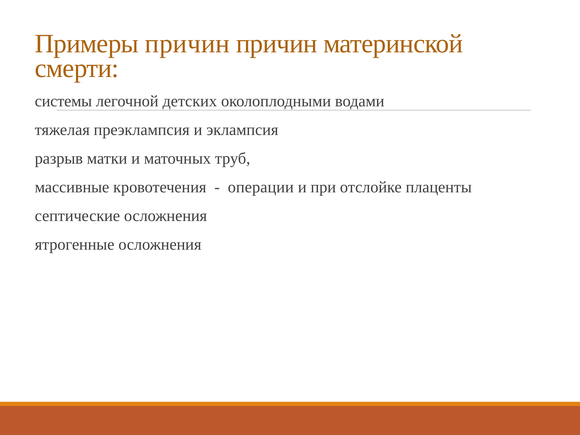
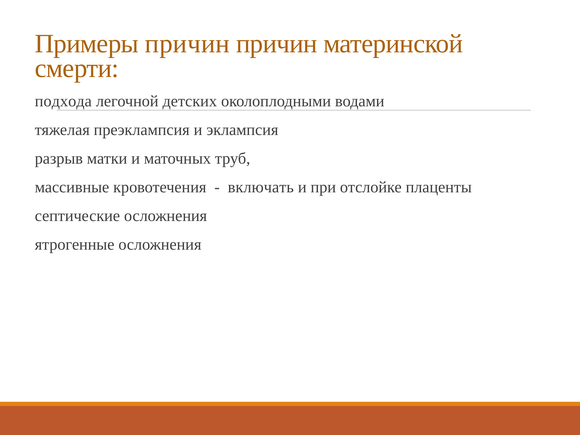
системы: системы -> подхода (63, 101)
операции: операции -> включать (261, 187)
